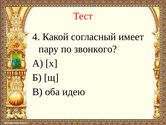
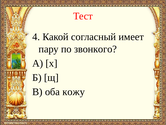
идею: идею -> кожу (74, 92)
